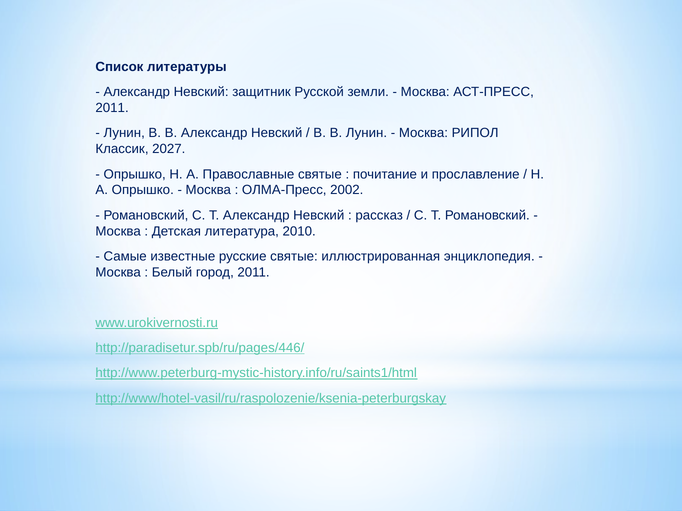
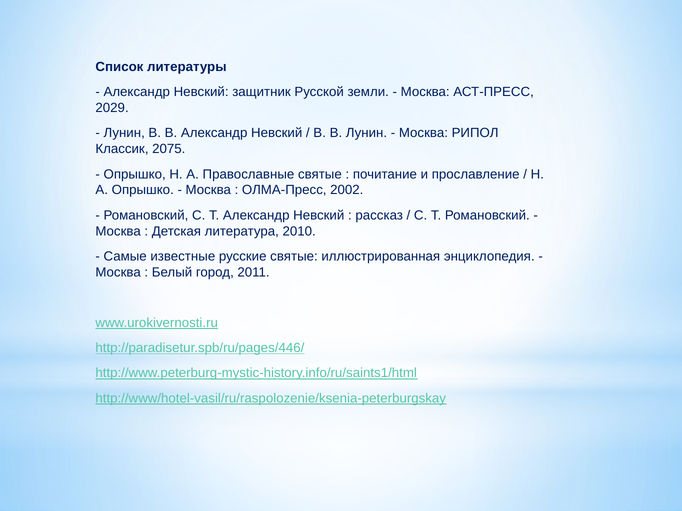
2011: 2011 -> 2029 (112, 108)
2027: 2027 -> 2075 (169, 149)
